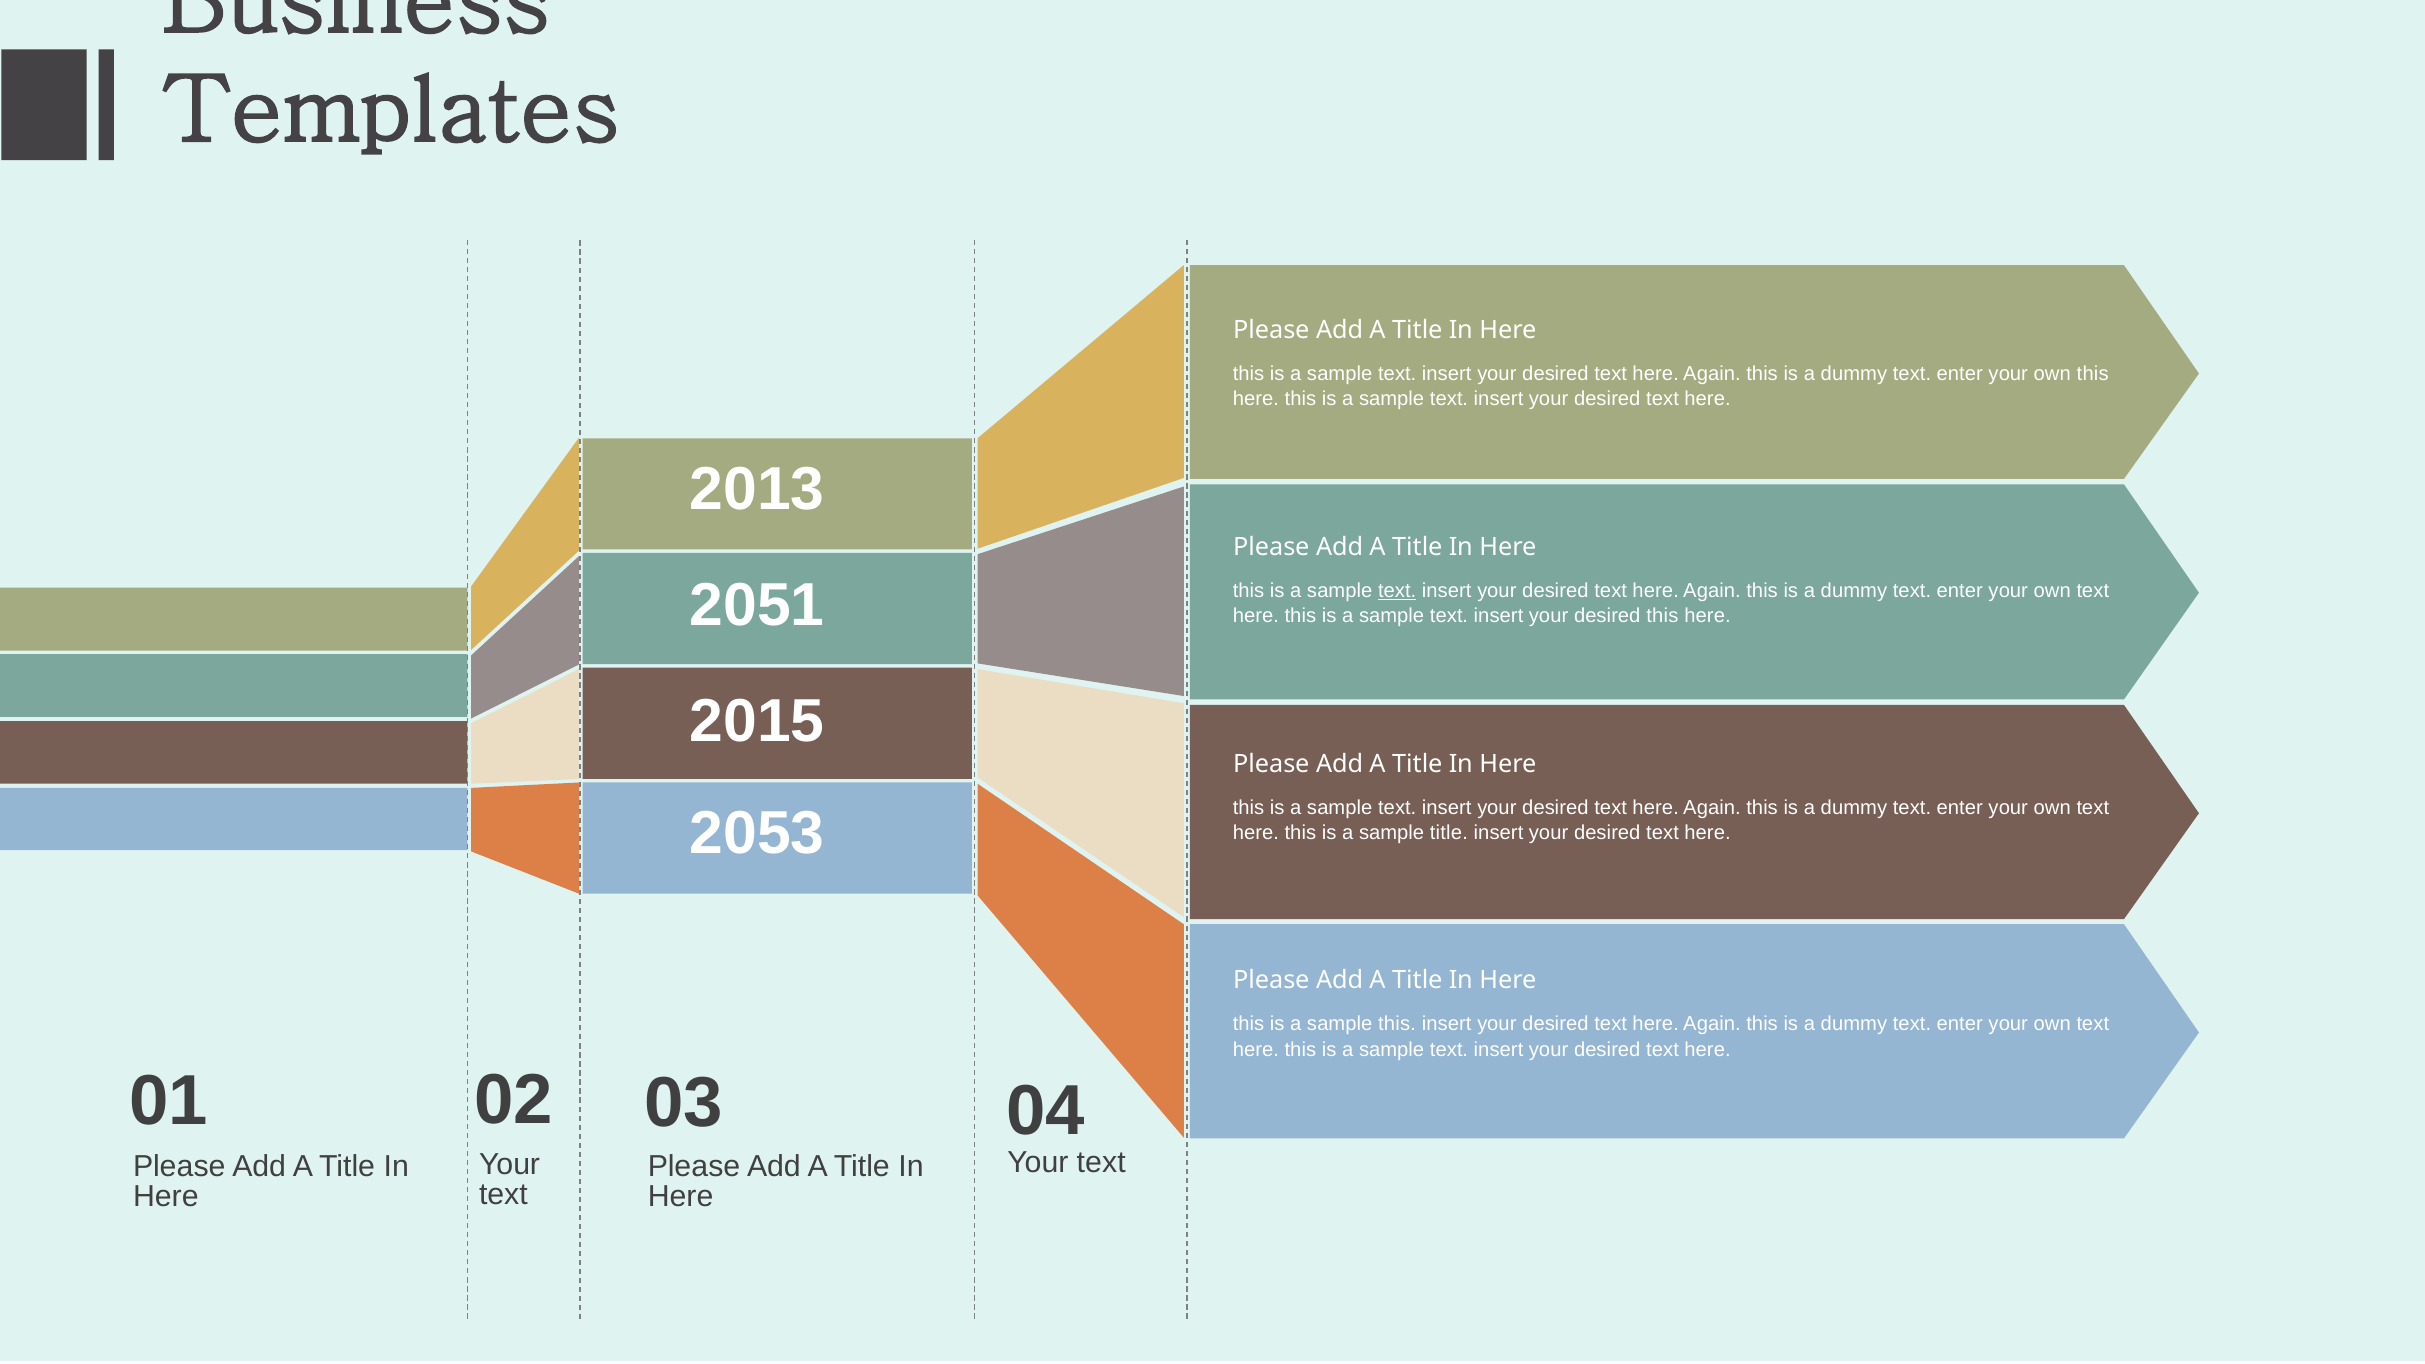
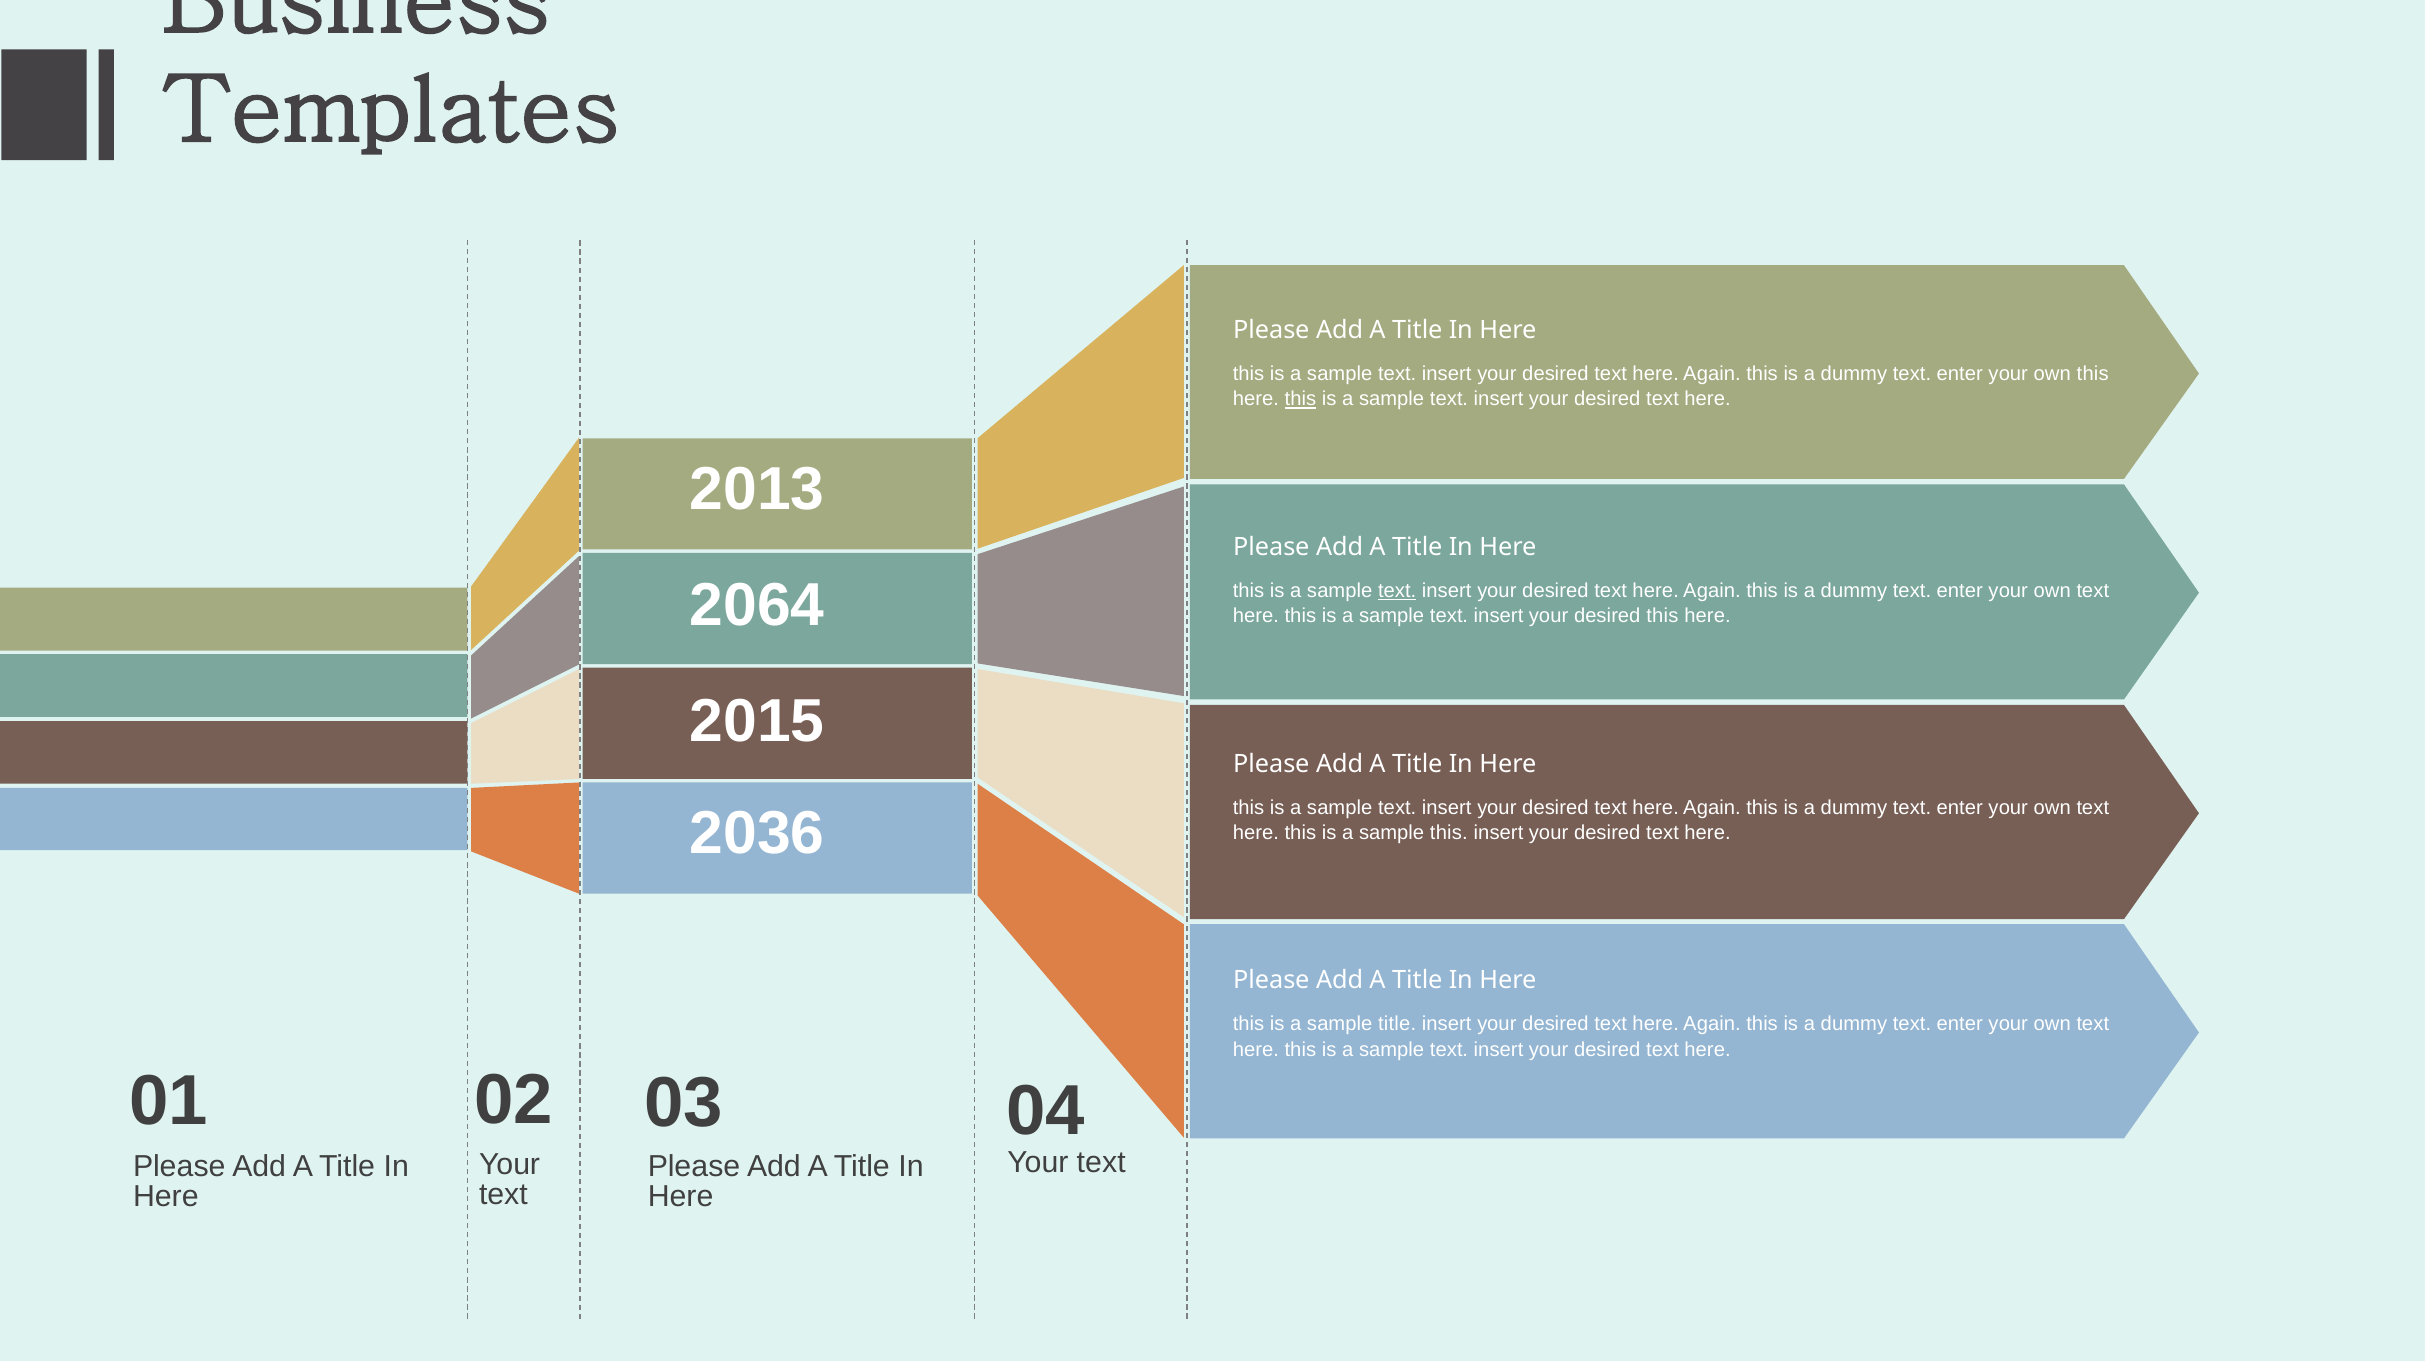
this underline: none -> present (1300, 399)
2051: 2051 -> 2064 (757, 605)
2053: 2053 -> 2036 (757, 834)
sample title: title -> this (1449, 833)
sample this: this -> title (1397, 1024)
